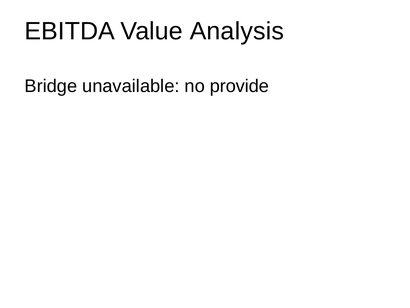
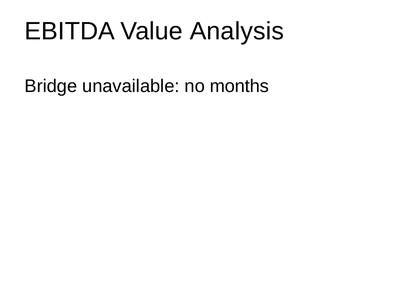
provide: provide -> months (239, 86)
